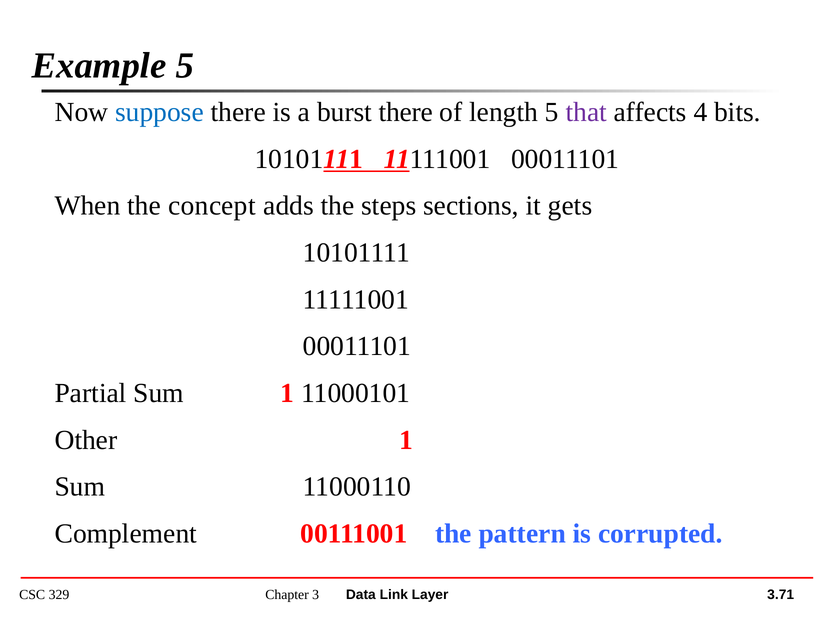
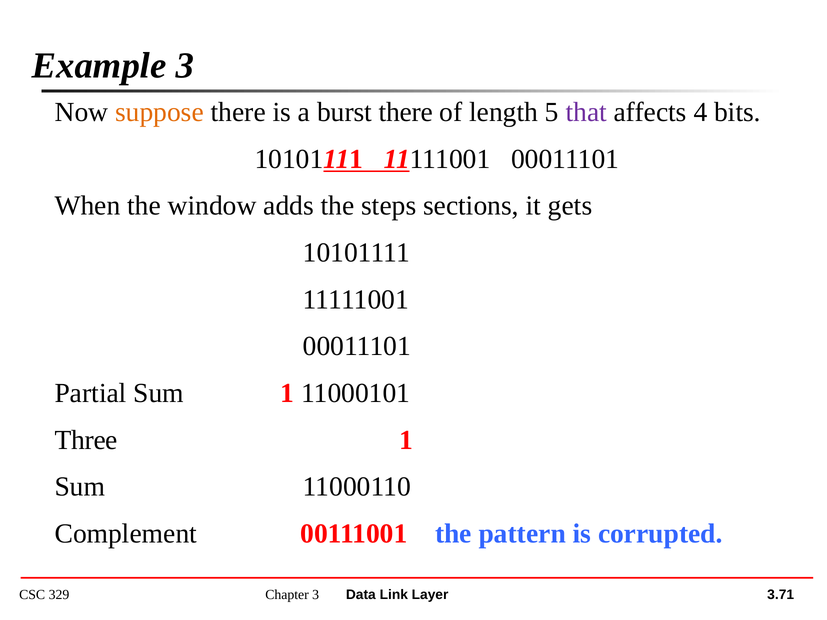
Example 5: 5 -> 3 (185, 65)
suppose colour: blue -> orange (159, 112)
concept: concept -> window (212, 206)
Other: Other -> Three (86, 440)
